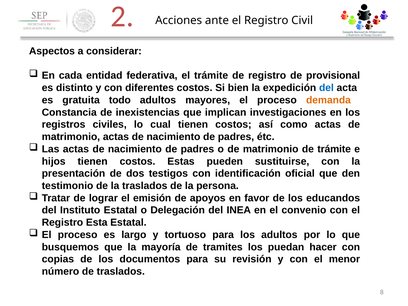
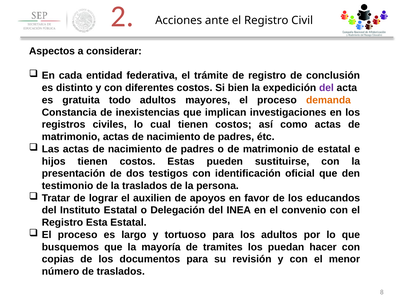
provisional: provisional -> conclusión (333, 76)
del colour: blue -> purple (326, 88)
de trámite: trámite -> estatal (334, 149)
emisión: emisión -> auxilien (152, 198)
